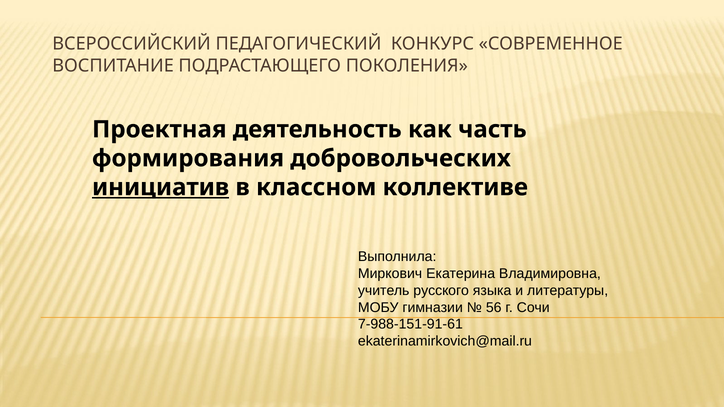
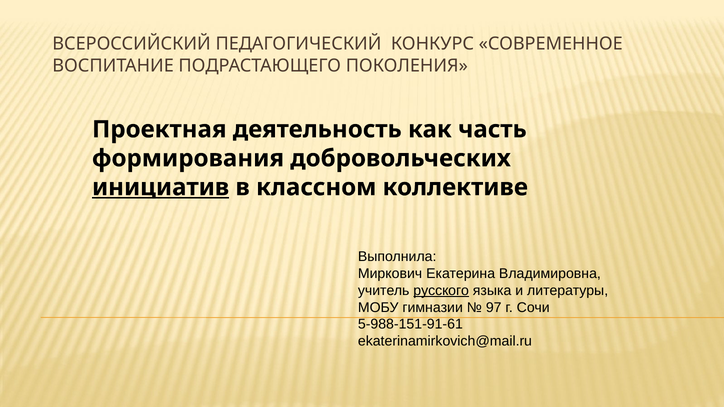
русского underline: none -> present (441, 291)
56: 56 -> 97 (494, 308)
7-988-151-91-61: 7-988-151-91-61 -> 5-988-151-91-61 (410, 324)
